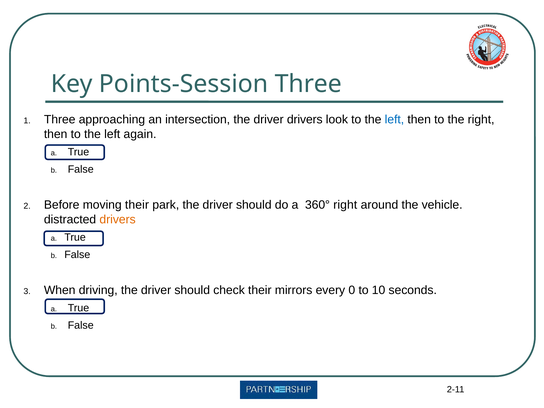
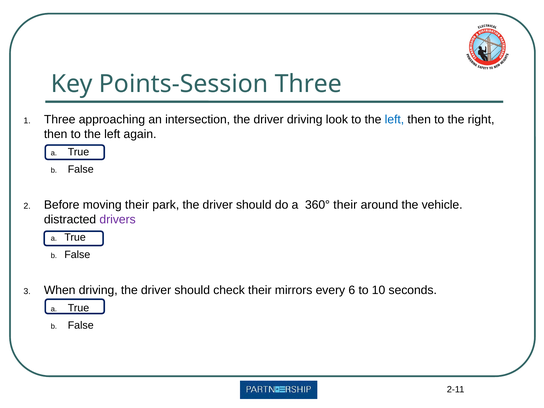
driver drivers: drivers -> driving (305, 120)
360° right: right -> their (345, 205)
drivers colour: orange -> purple (118, 219)
0: 0 -> 6 (352, 290)
